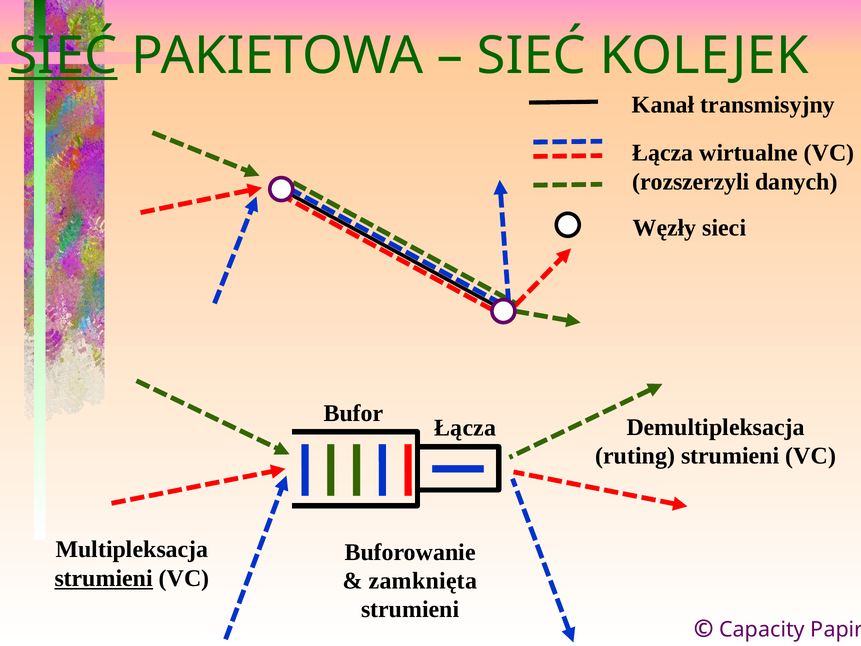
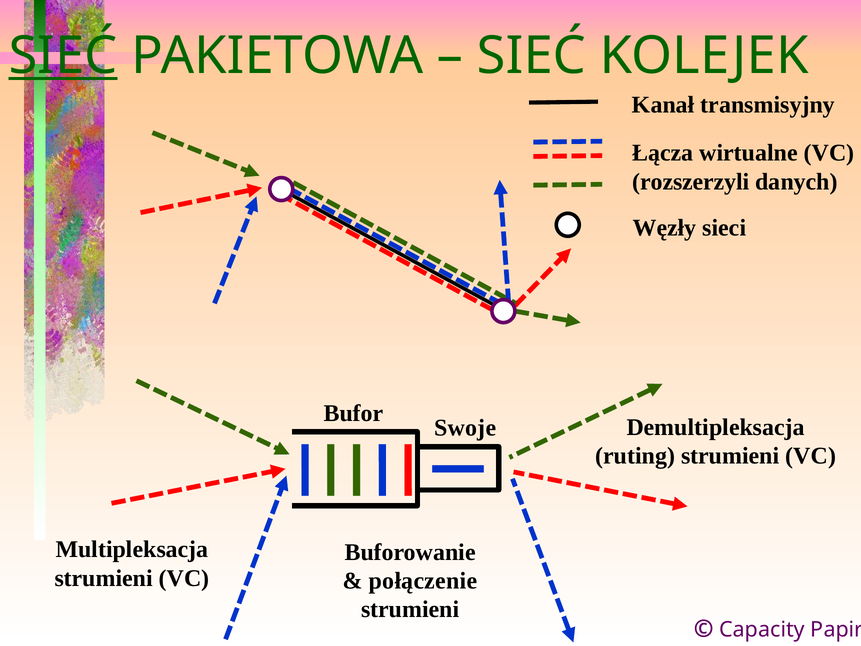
Łącza: Łącza -> Swoje (465, 428)
strumieni underline: present -> none (104, 578)
zamknięta: zamknięta -> połączenie (423, 581)
